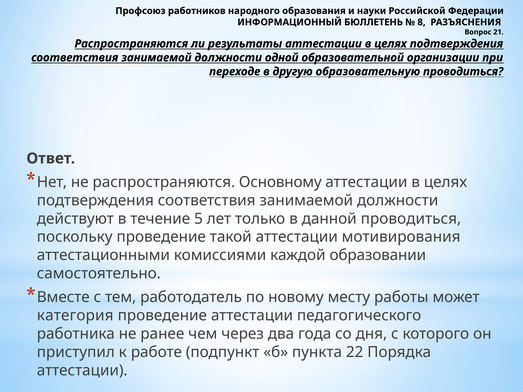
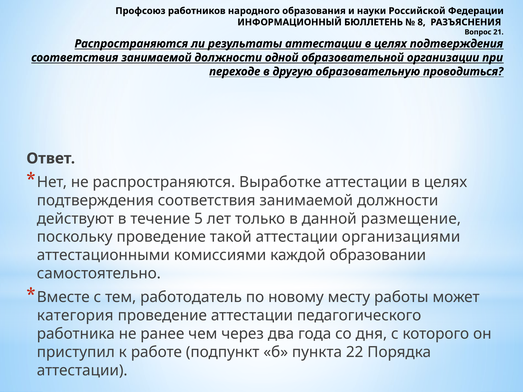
Основному: Основному -> Выработке (280, 182)
данной проводиться: проводиться -> размещение (411, 219)
мотивирования: мотивирования -> организациями (401, 237)
